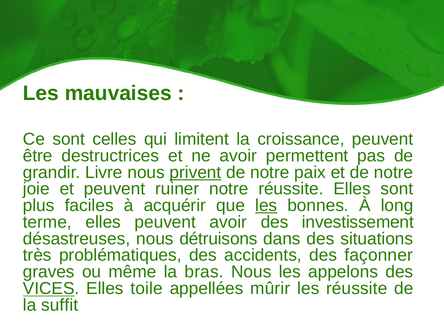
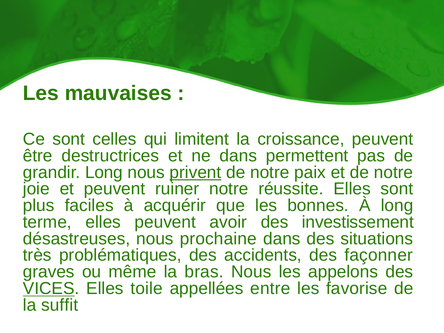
ne avoir: avoir -> dans (238, 156)
grandir Livre: Livre -> Long (104, 172)
les underline: present -> none (266, 205)
détruisons: détruisons -> prochaine (218, 239)
mûrir: mûrir -> entre (270, 288)
les réussite: réussite -> favorise (357, 288)
